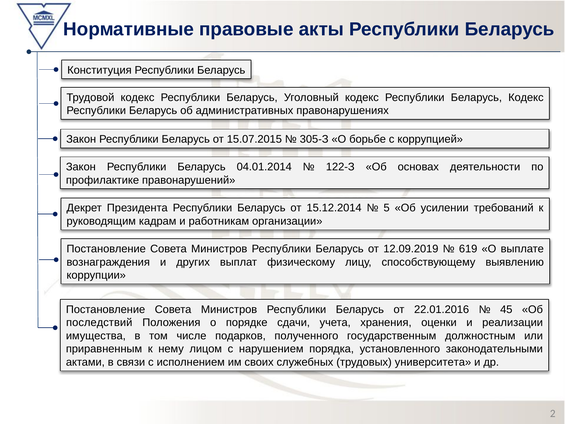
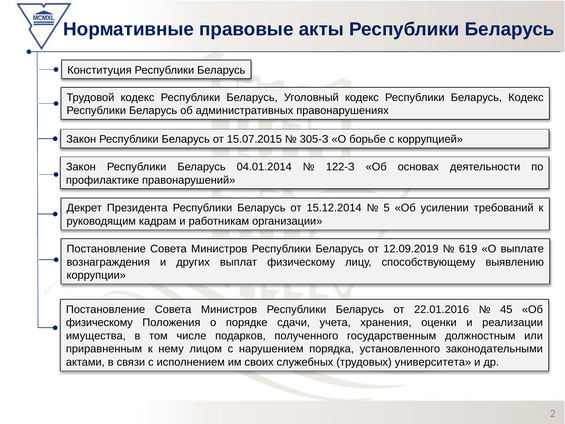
последствий: последствий -> физическому (99, 322)
